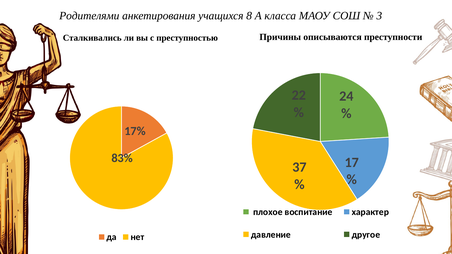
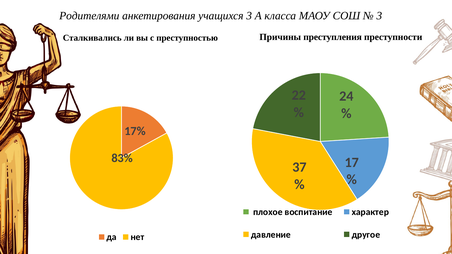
учащихся 8: 8 -> 3 (249, 16)
описываются: описываются -> преступления (333, 37)
